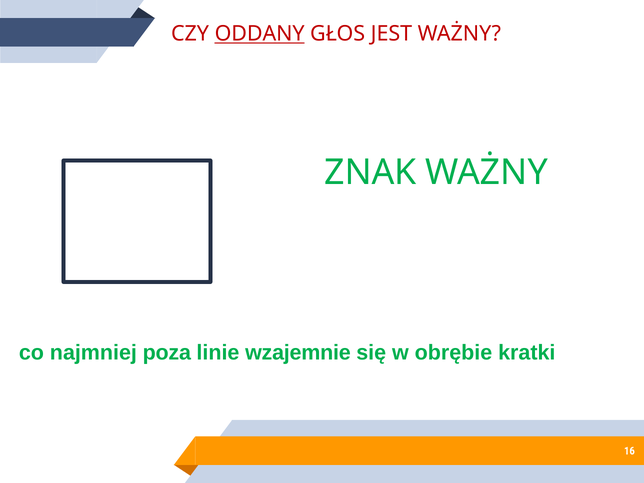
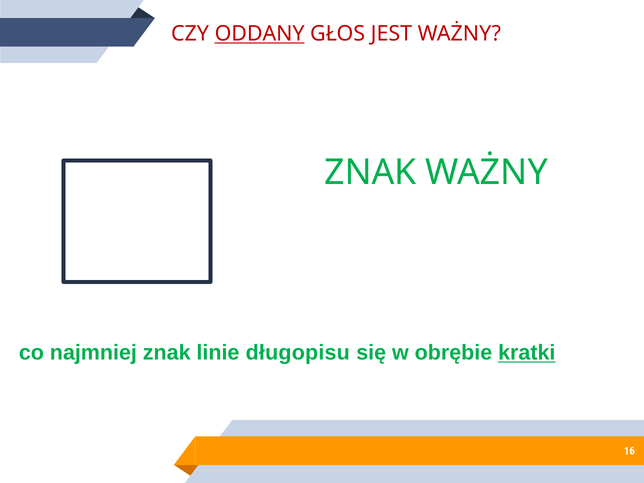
najmniej poza: poza -> znak (167, 353)
wzajemnie: wzajemnie -> długopisu (298, 353)
kratki underline: none -> present (527, 353)
